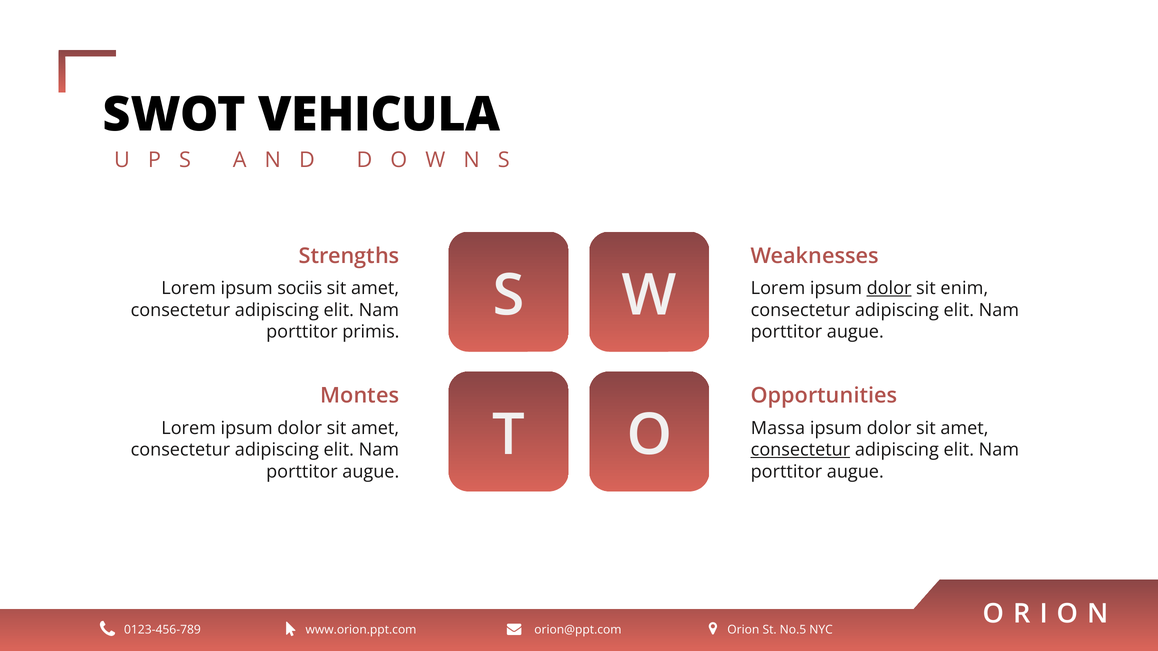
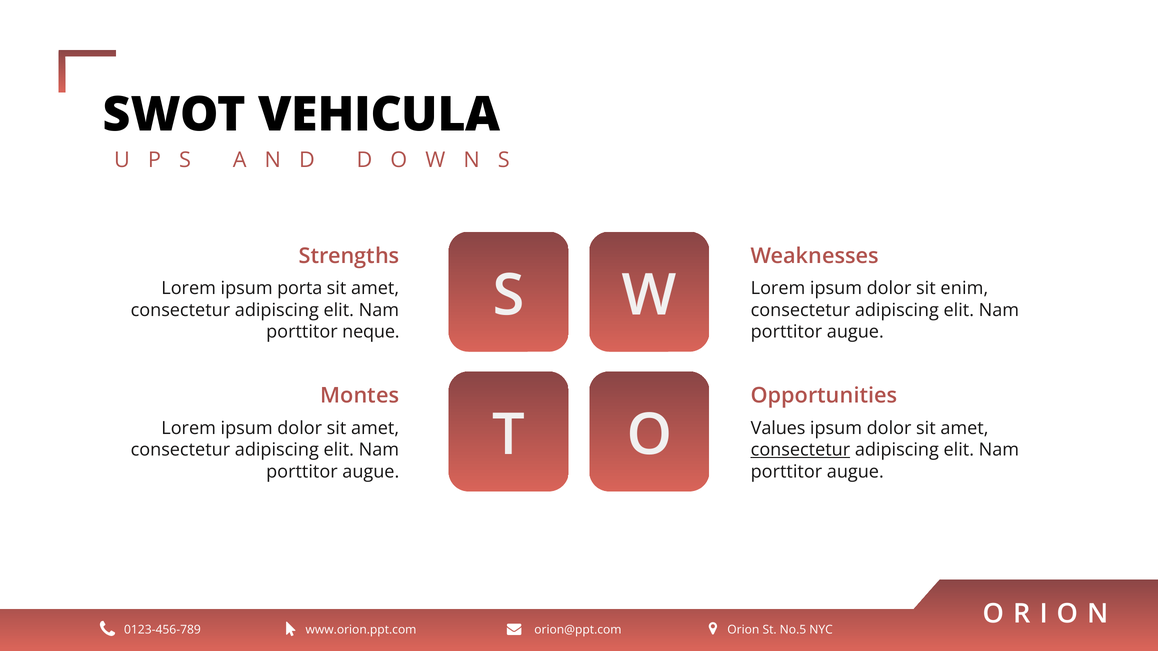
sociis: sociis -> porta (300, 289)
dolor underline: present -> none (889, 289)
primis: primis -> neque (371, 332)
Massa: Massa -> Values (778, 428)
